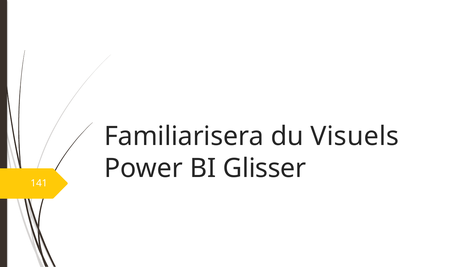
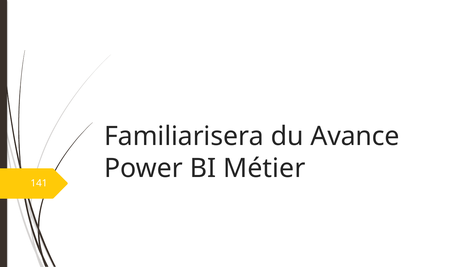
Visuels: Visuels -> Avance (355, 136)
Glisser: Glisser -> Métier (264, 168)
